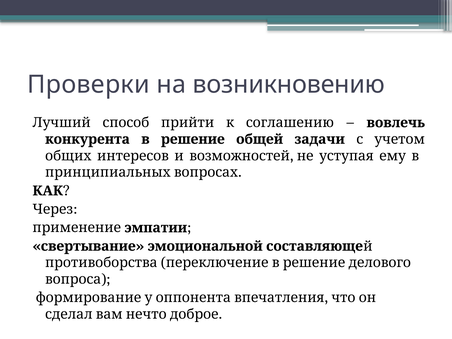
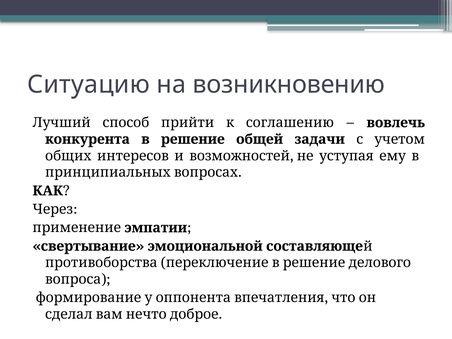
Проверки: Проверки -> Ситуацию (88, 85)
